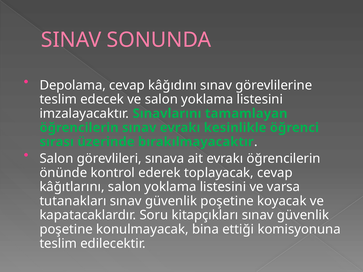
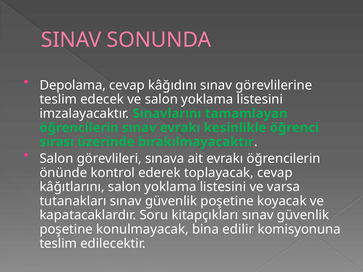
ettiği: ettiği -> edilir (238, 230)
